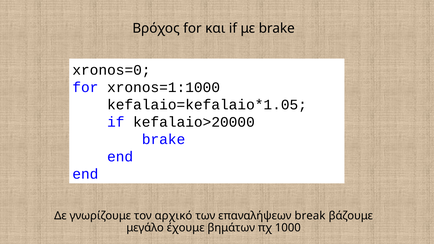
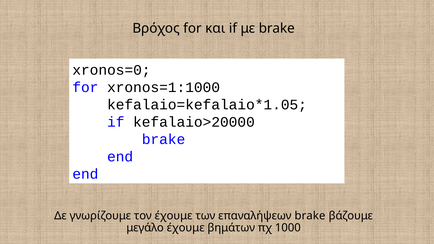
τον αρχικό: αρχικό -> έχουμε (174, 216)
επαναλήψεων break: break -> brake (310, 216)
